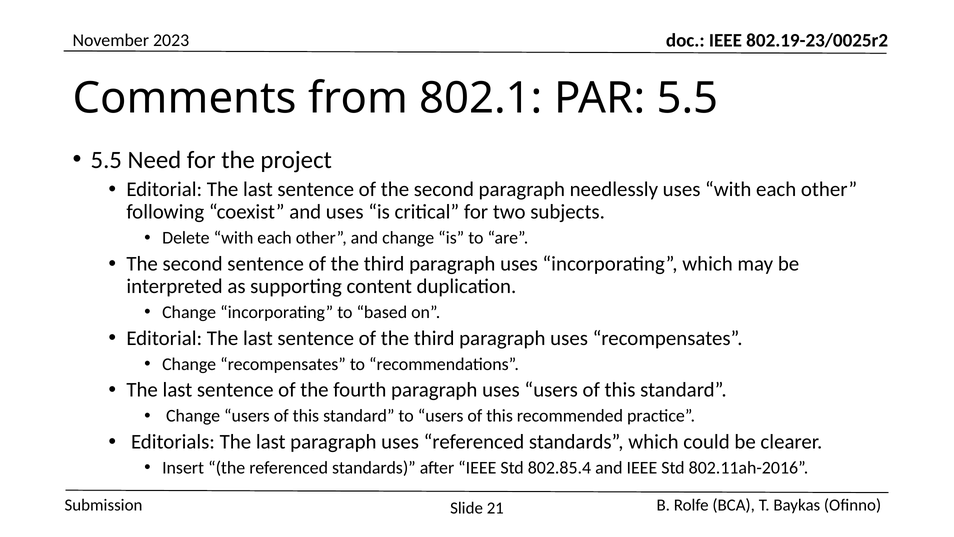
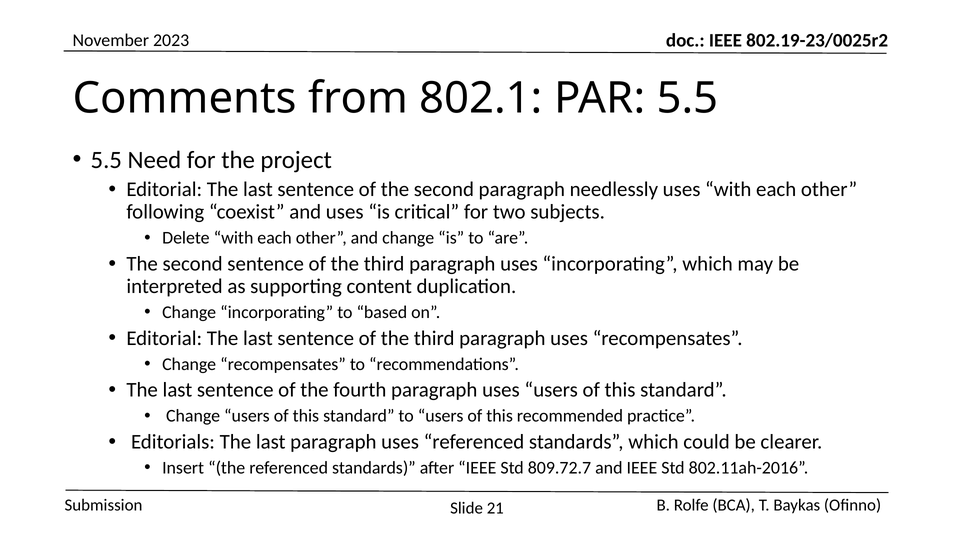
802.85.4: 802.85.4 -> 809.72.7 (559, 467)
